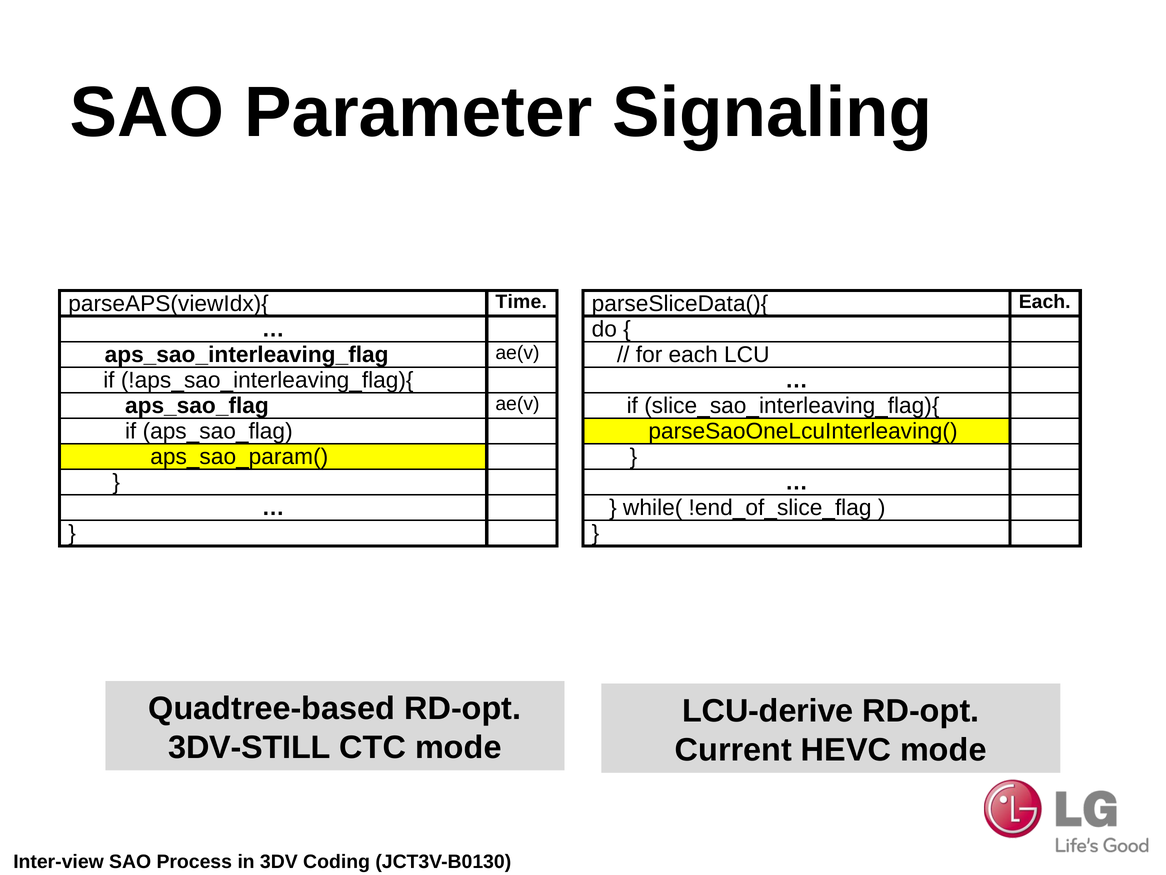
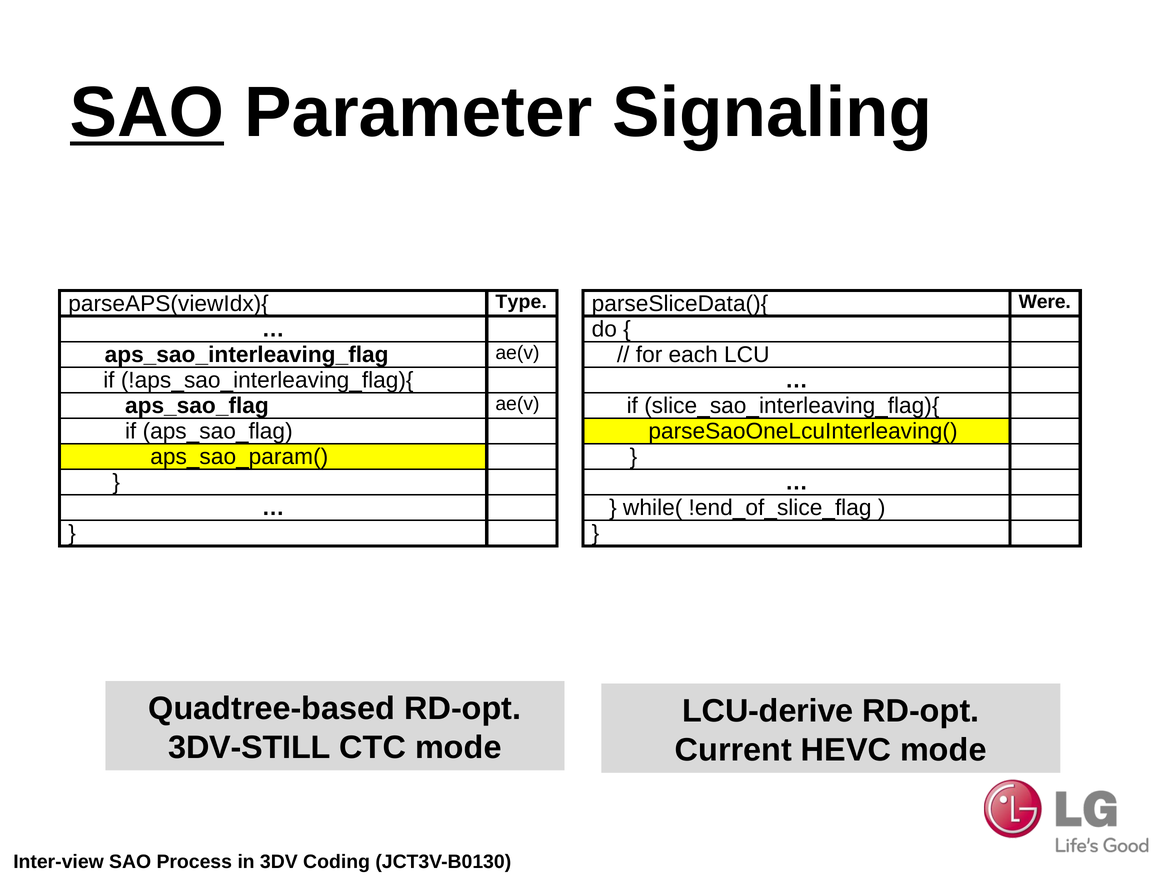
SAO underline: none -> present (147, 113)
Time: Time -> Type (521, 302)
parseSliceData(){ Each: Each -> Were (1045, 302)
